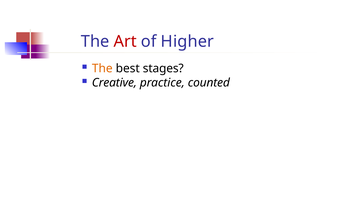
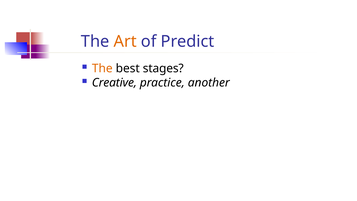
Art colour: red -> orange (125, 42)
Higher: Higher -> Predict (187, 42)
counted: counted -> another (209, 83)
